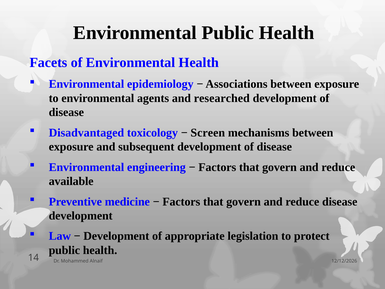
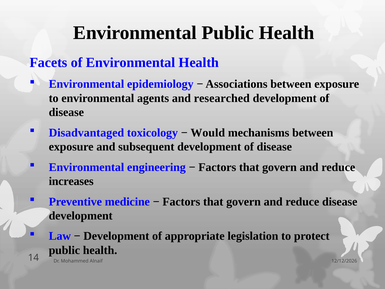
Screen: Screen -> Would (208, 133)
available: available -> increases (71, 181)
